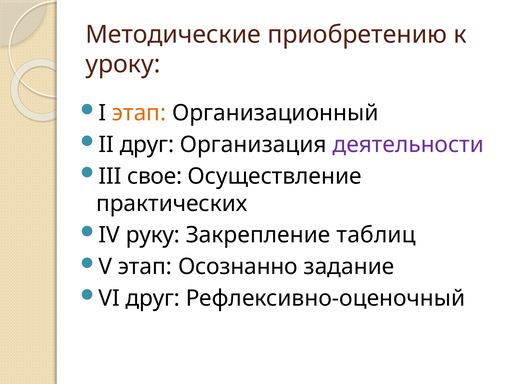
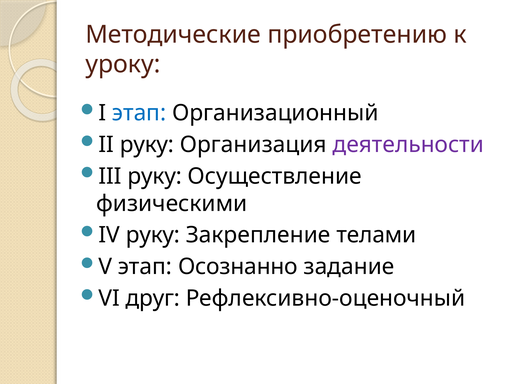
этап colour: orange -> blue (139, 113)
II друг: друг -> руку (147, 145)
III свое: свое -> руку (155, 176)
практических: практических -> физическими (172, 204)
таблиц: таблиц -> телами (376, 235)
